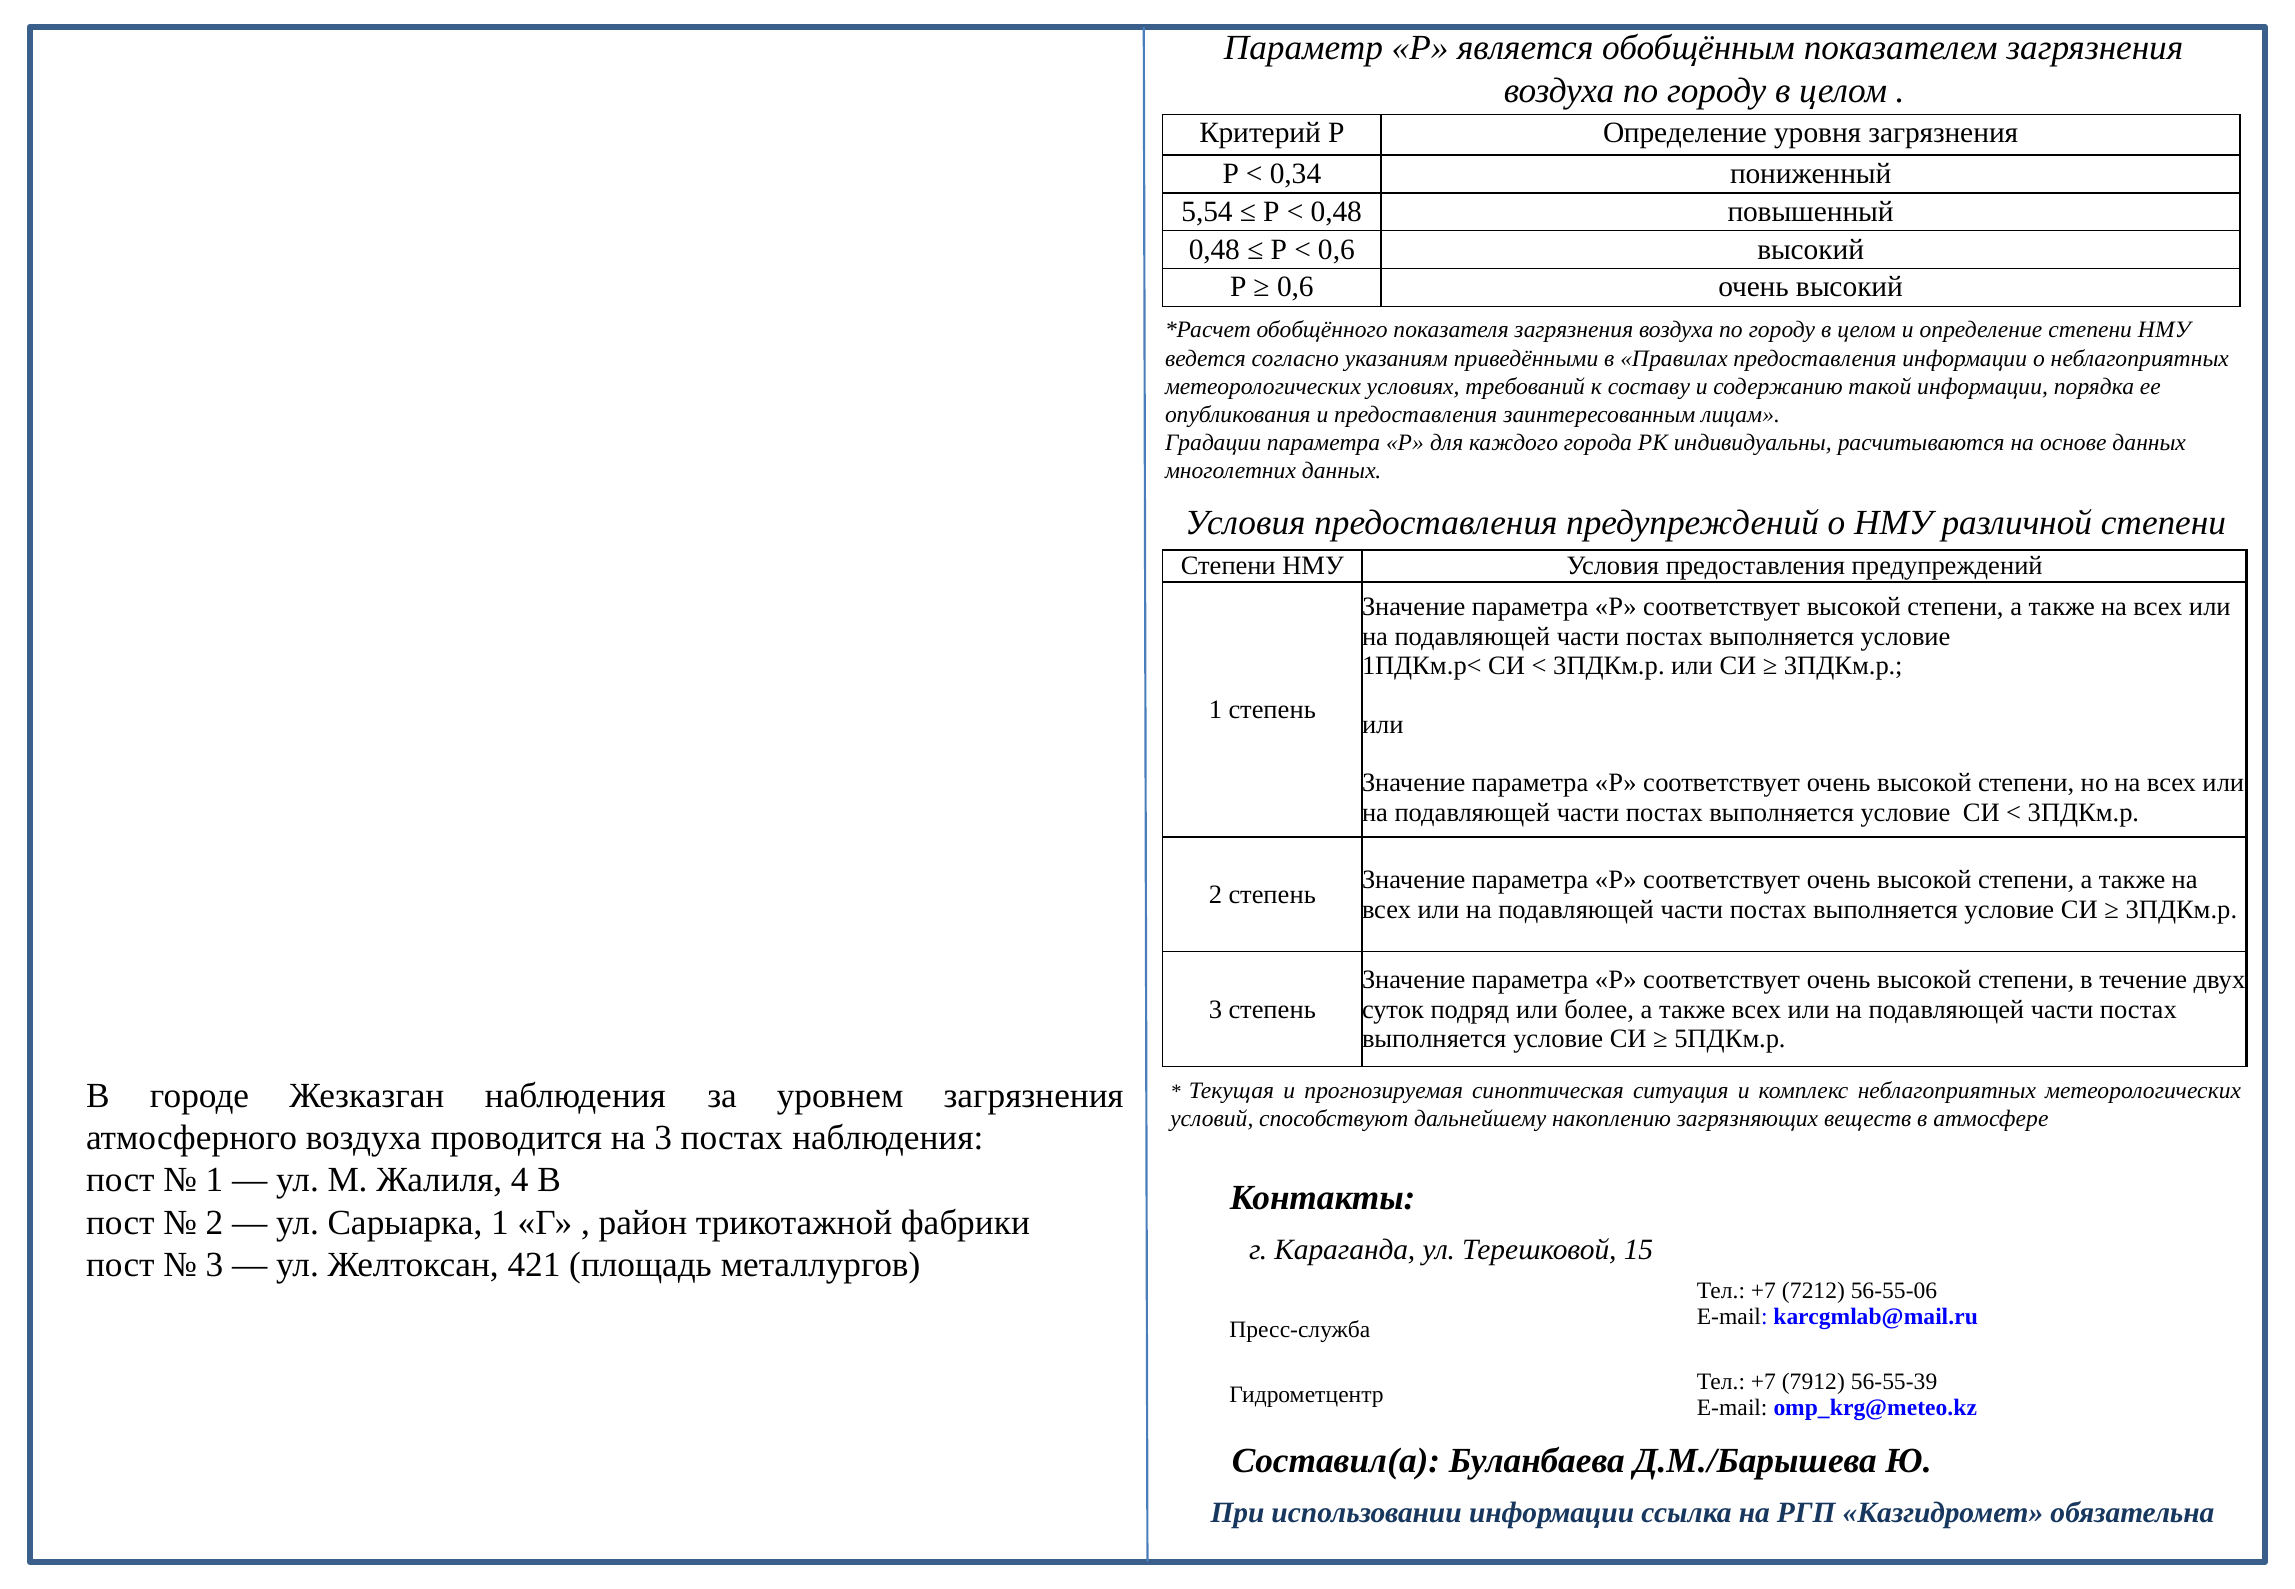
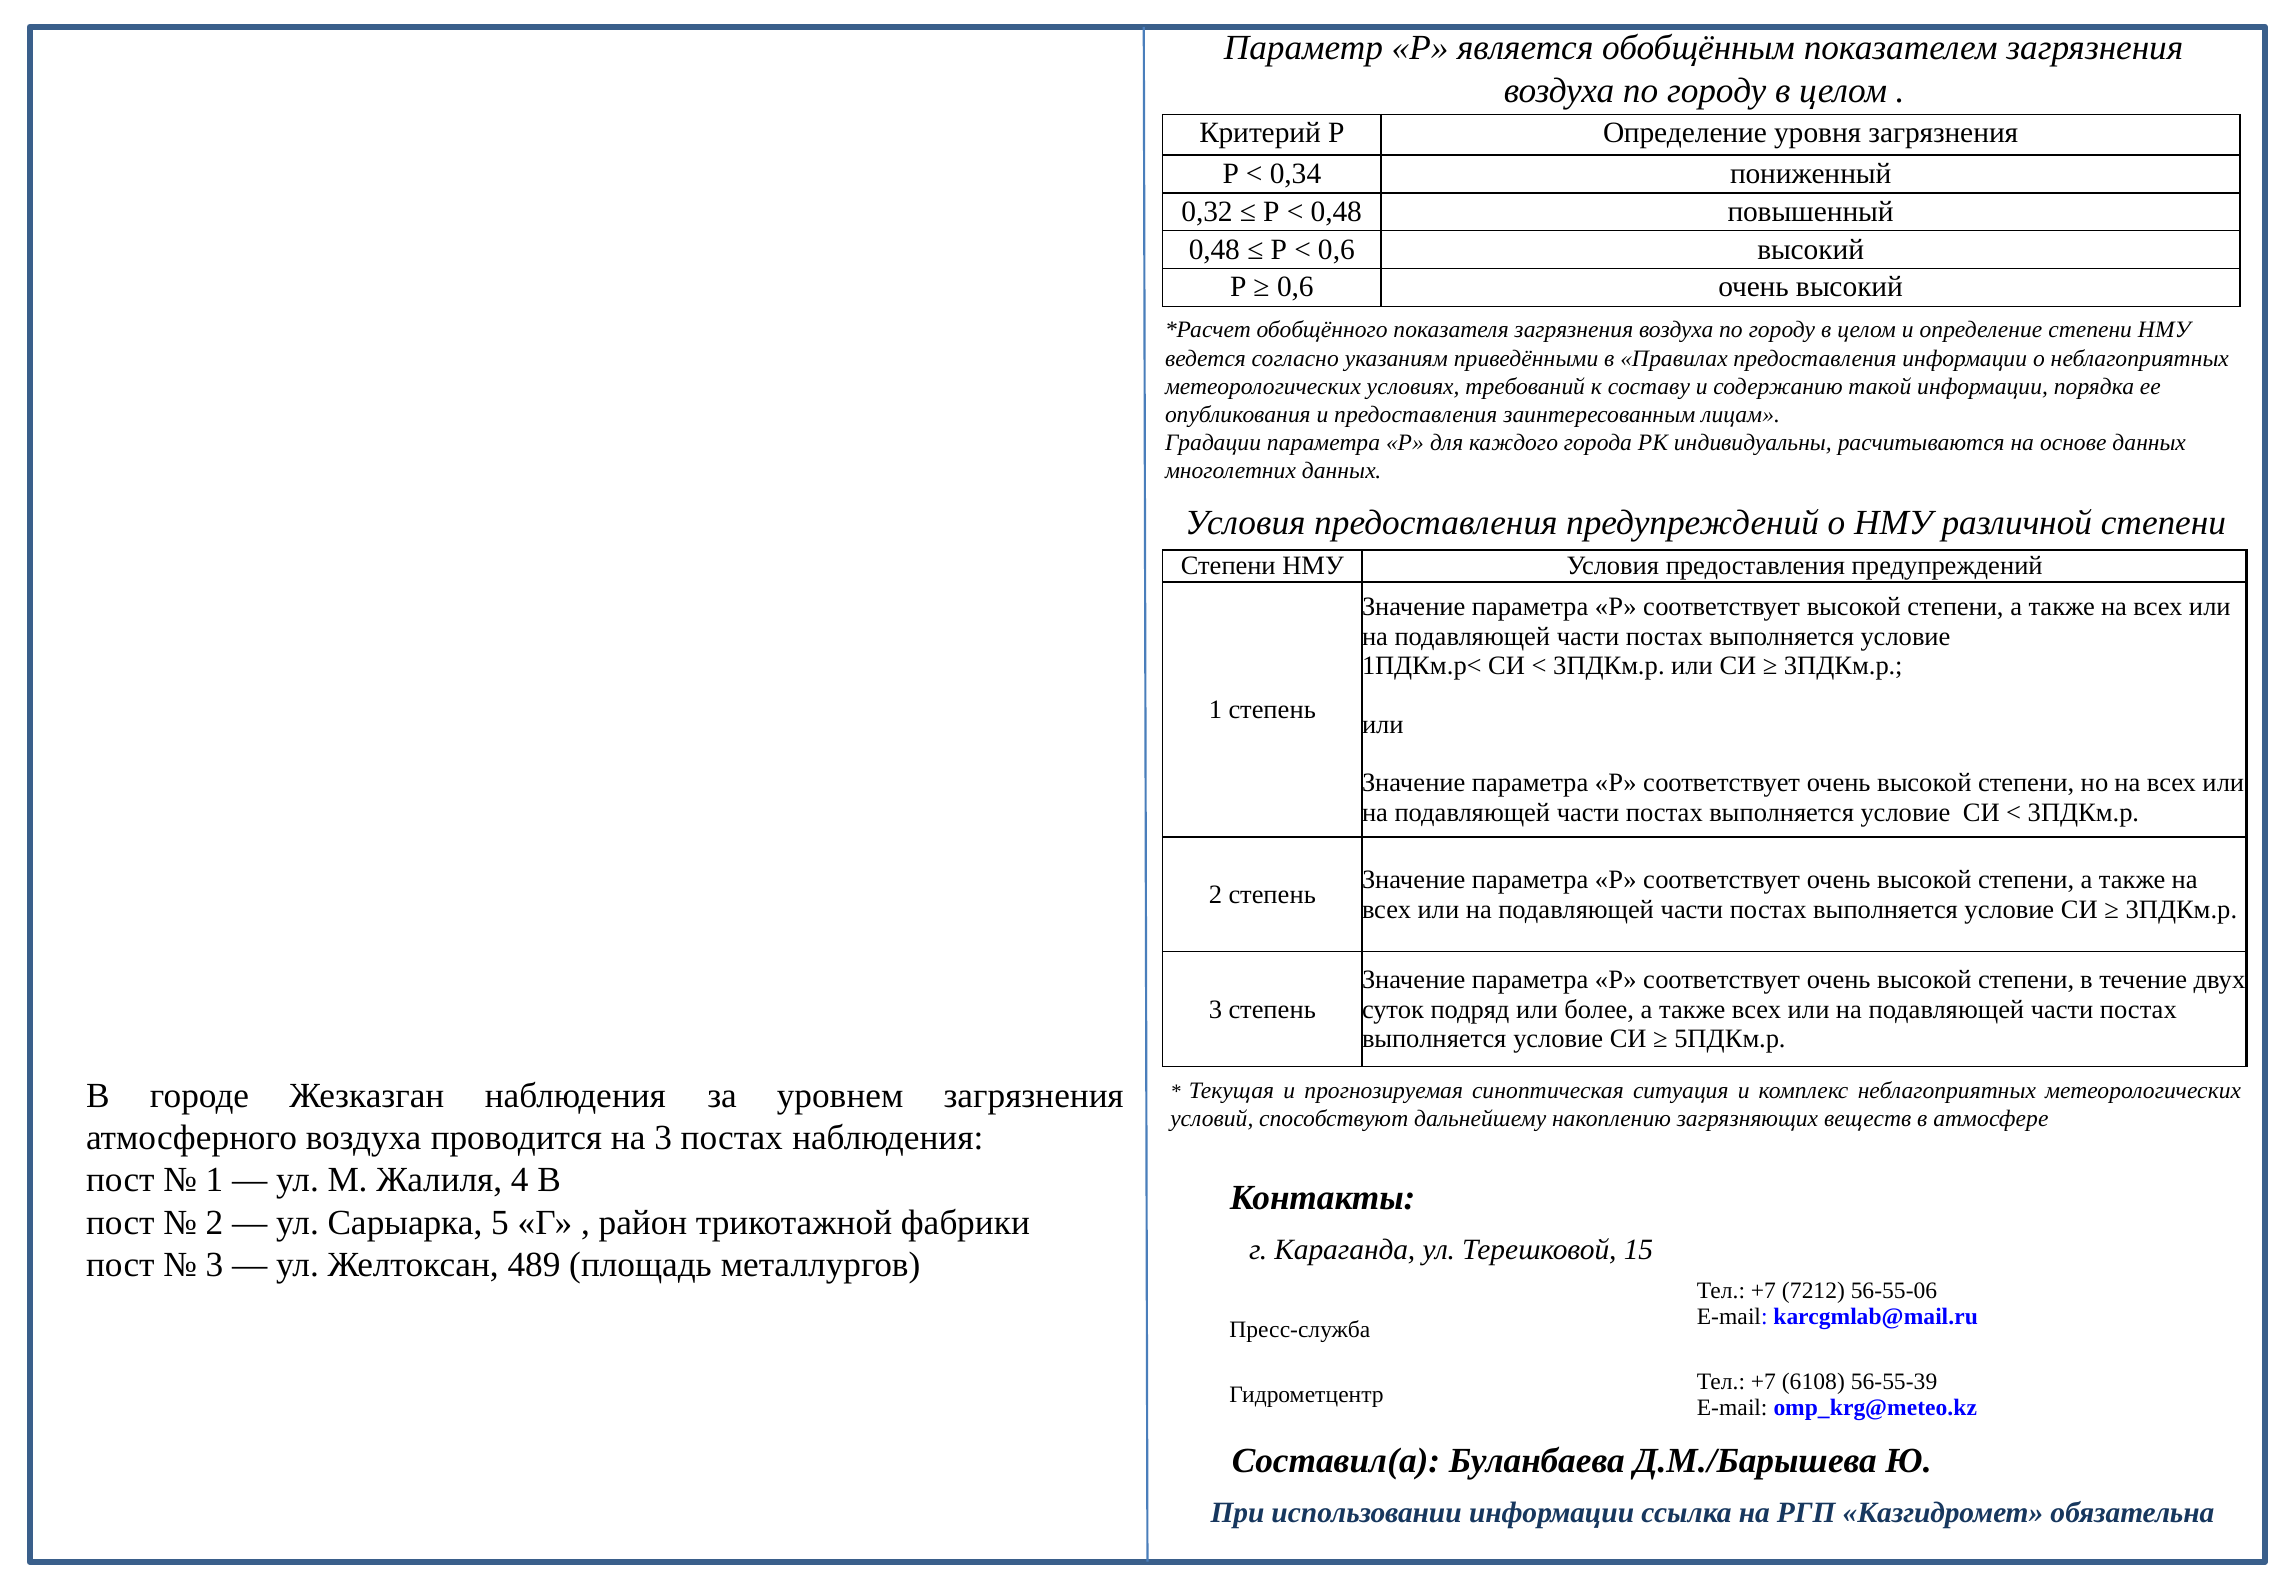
5,54: 5,54 -> 0,32 (1207, 211)
Сарыарка 1: 1 -> 5 (500, 1222)
421: 421 -> 489 (534, 1265)
7912: 7912 -> 6108 (1813, 1382)
